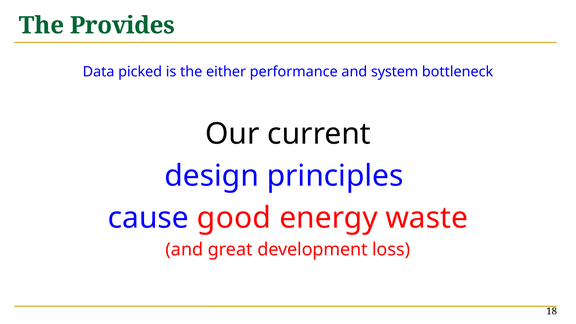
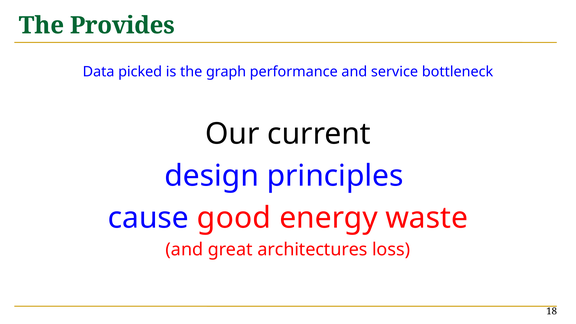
either: either -> graph (226, 72)
system: system -> service (395, 72)
development: development -> architectures (312, 250)
